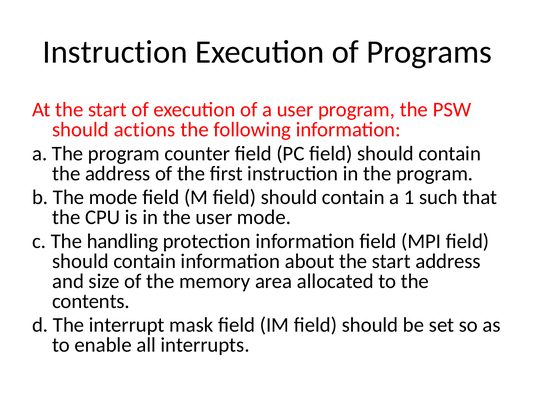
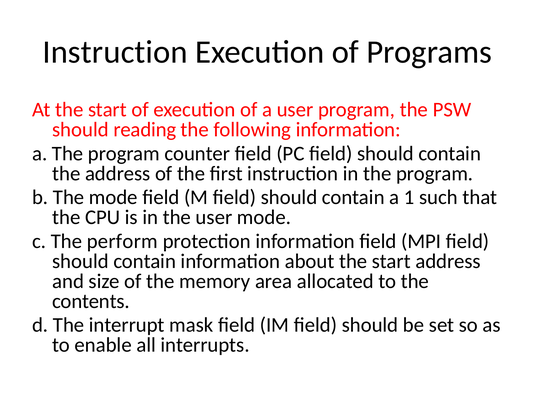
actions: actions -> reading (145, 129)
handling: handling -> perform (122, 241)
